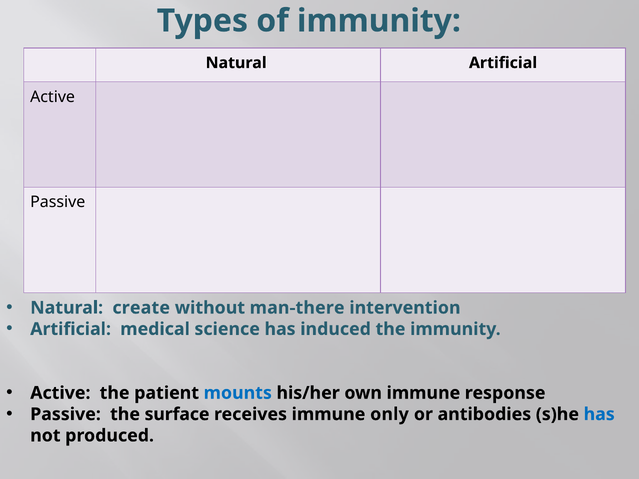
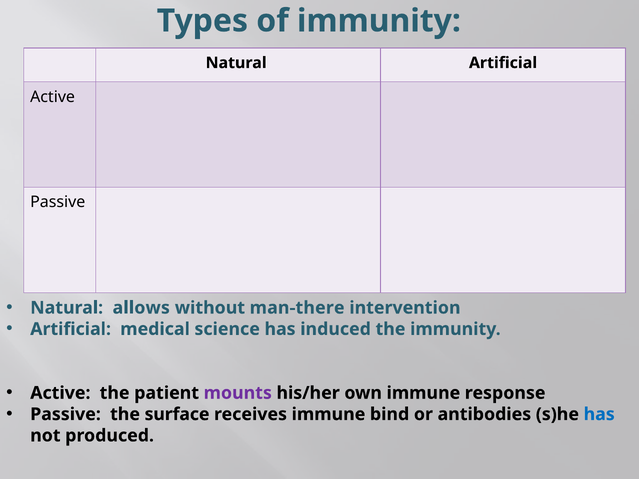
create: create -> allows (141, 308)
mounts colour: blue -> purple (238, 393)
only: only -> bind (390, 414)
